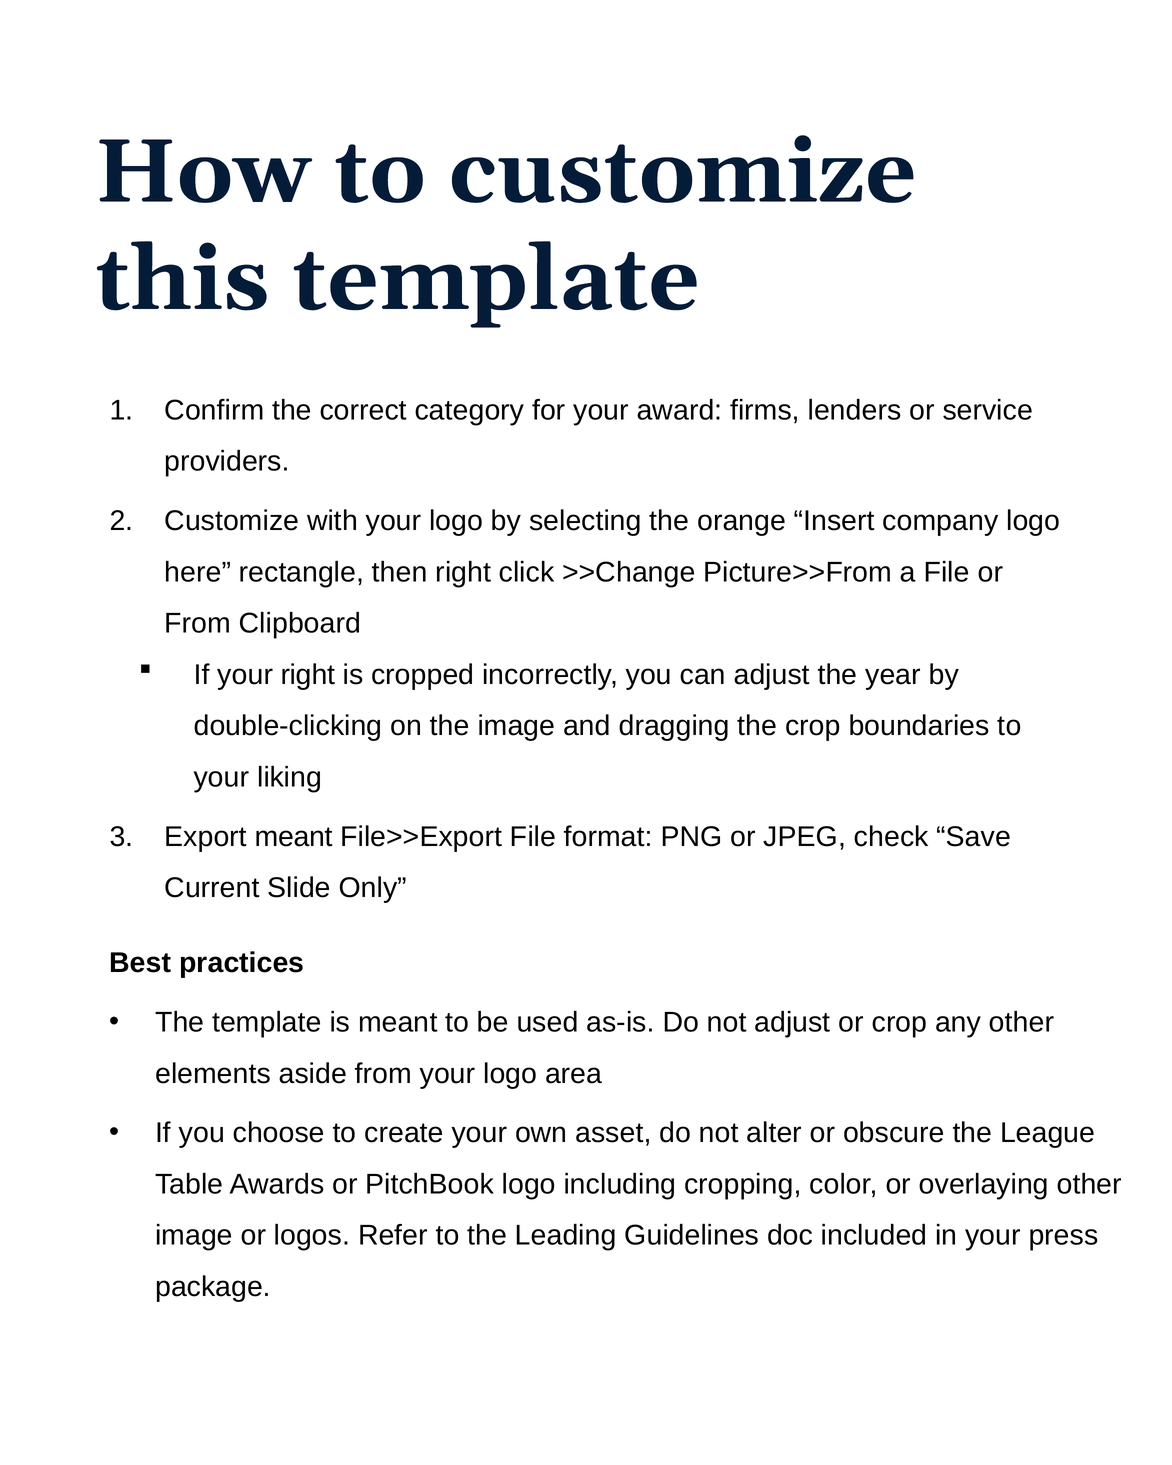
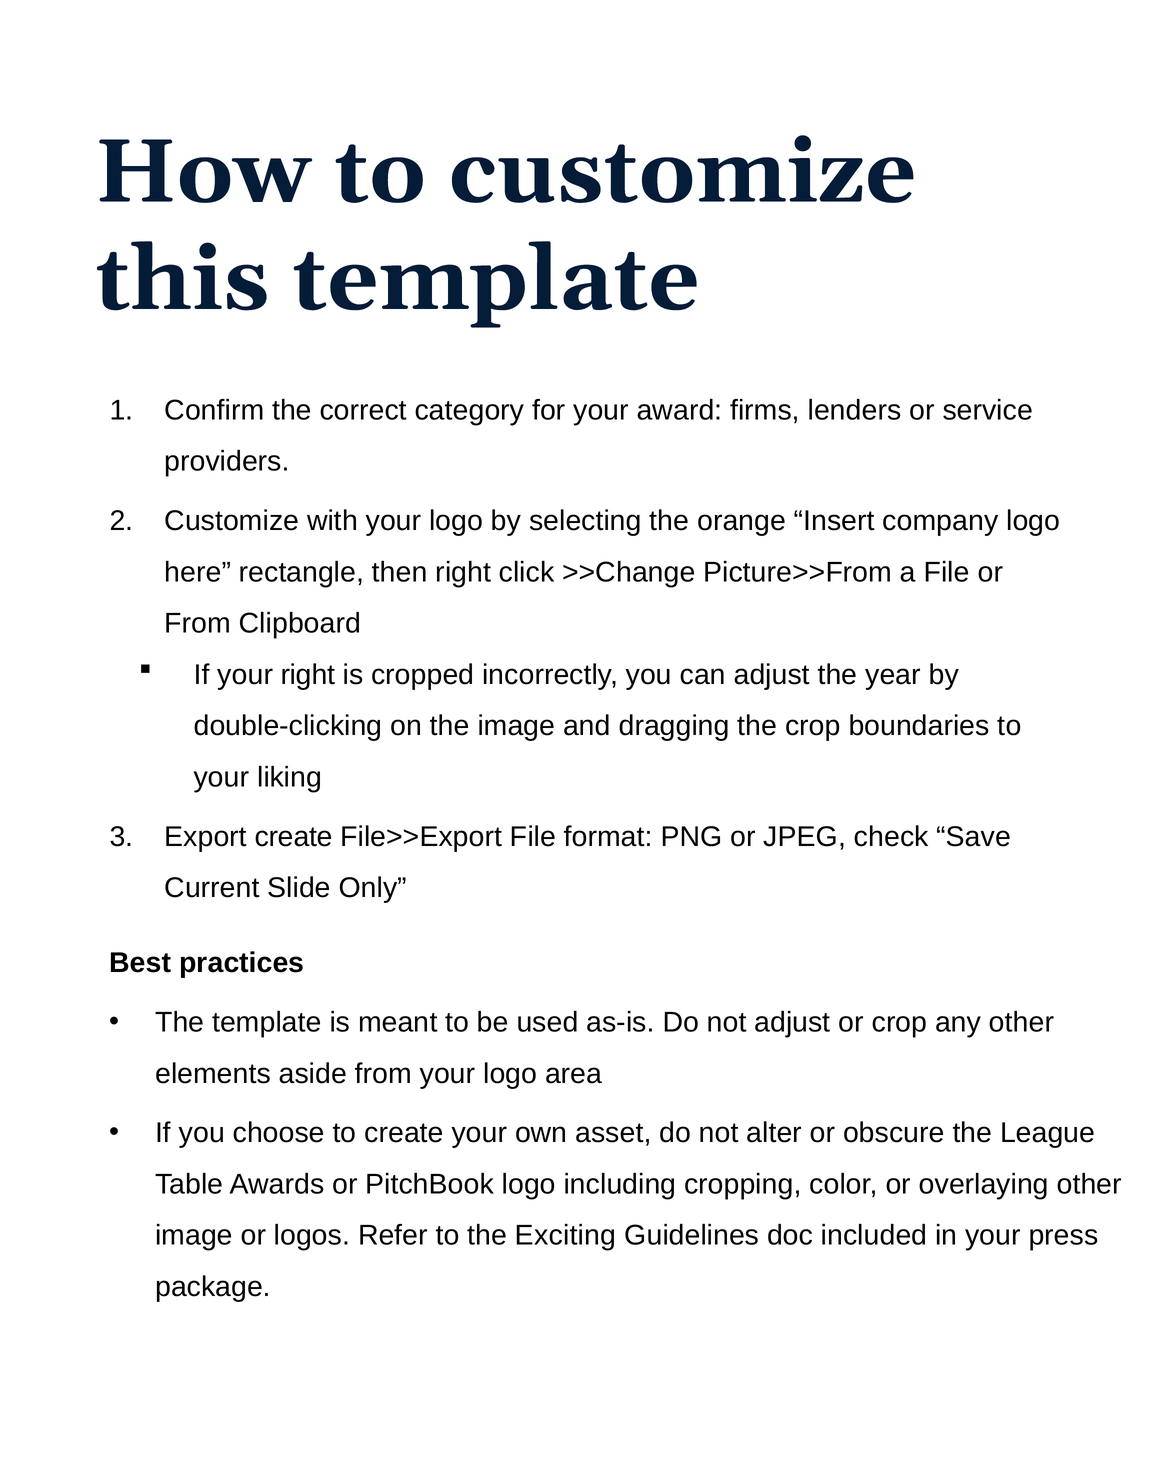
Export meant: meant -> create (294, 837)
Leading: Leading -> Exciting (566, 1236)
